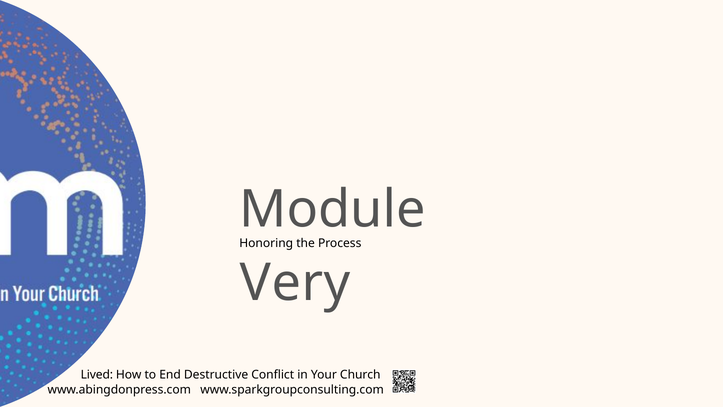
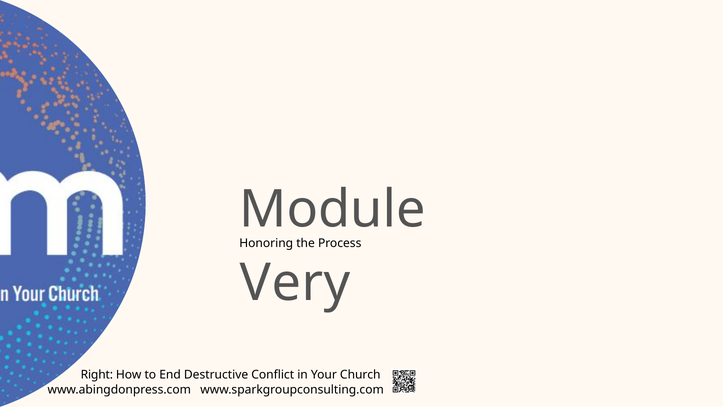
Lived: Lived -> Right (97, 375)
